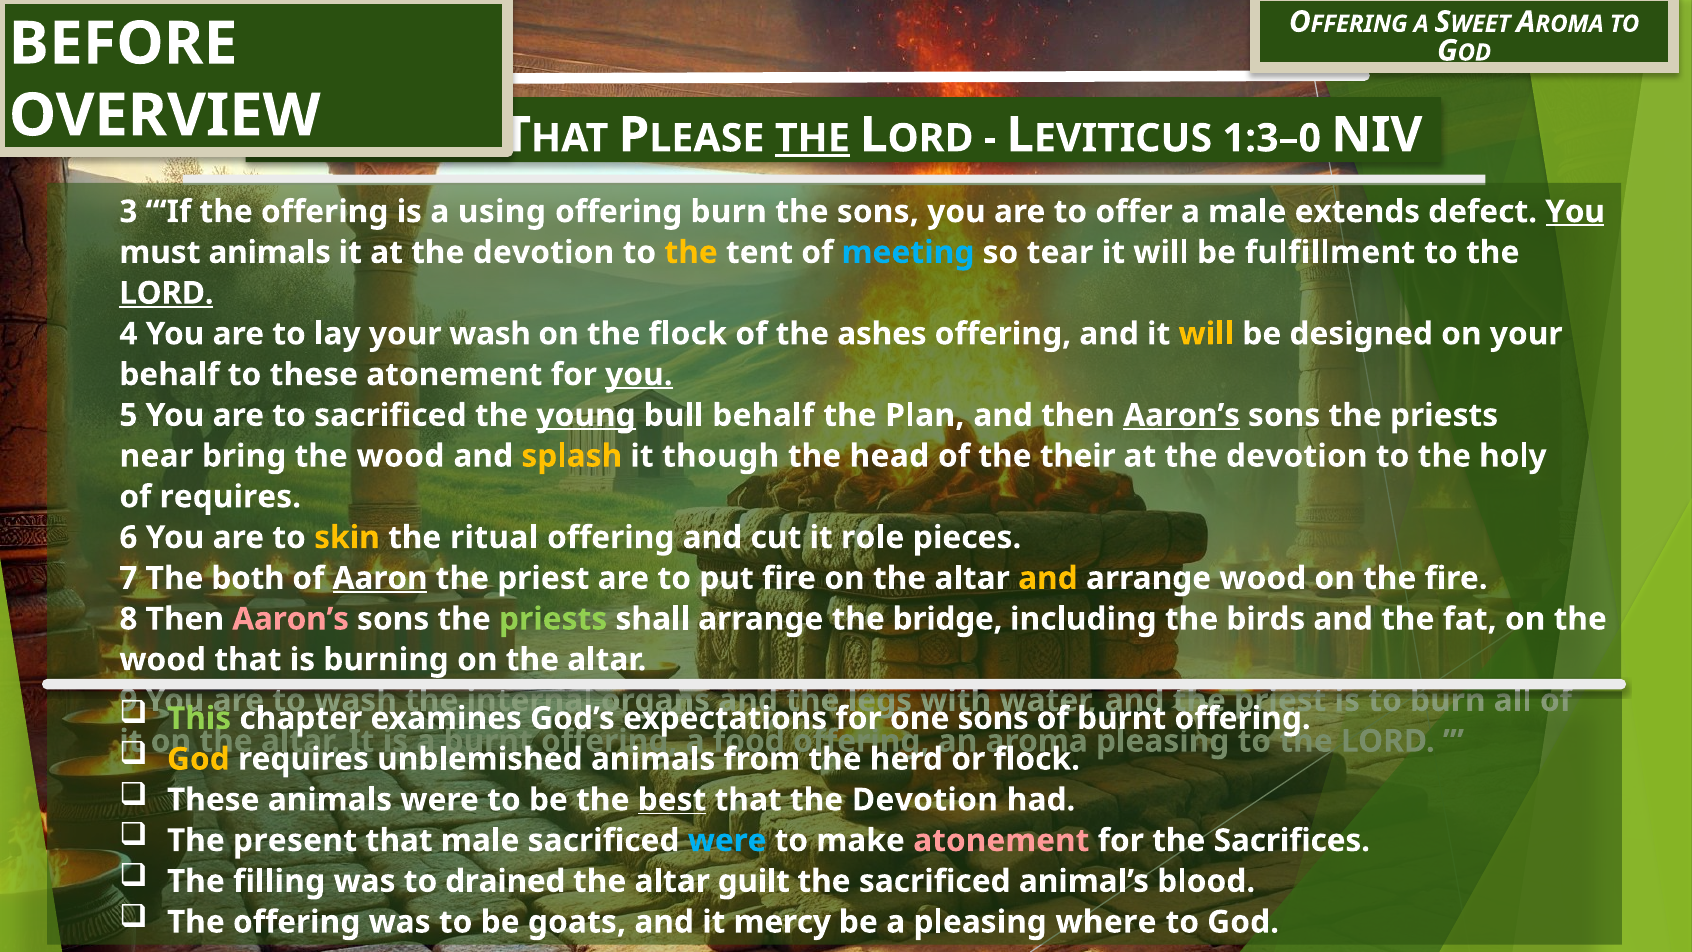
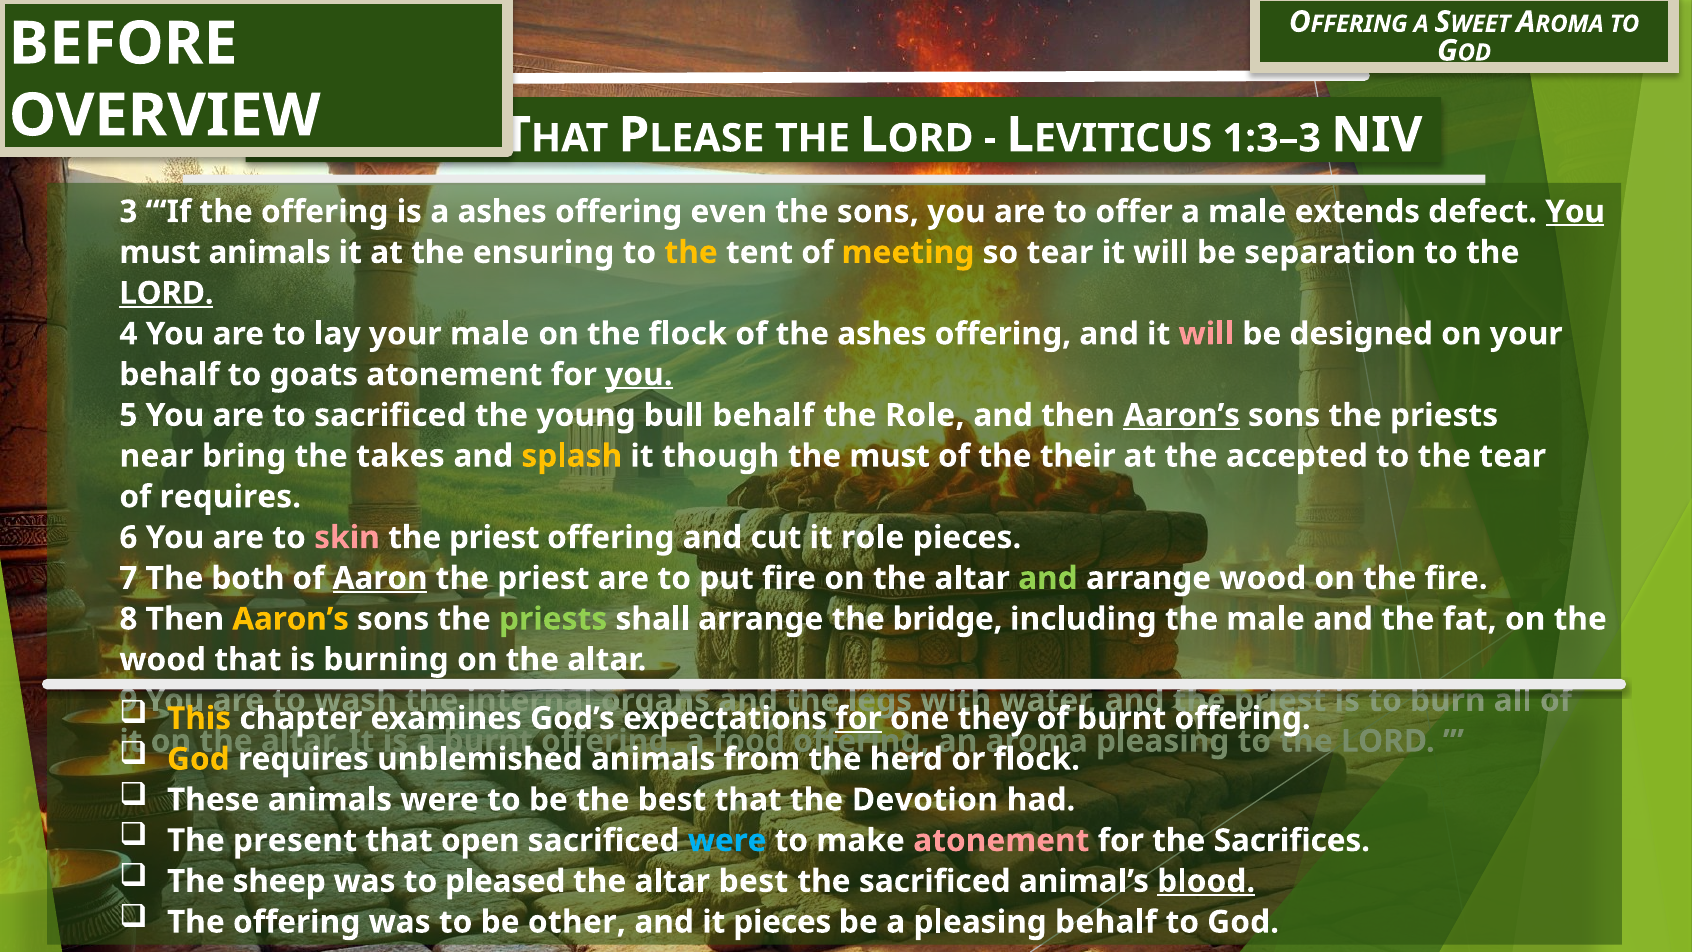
THE underline: present -> none (812, 138)
1:3–0: 1:3–0 -> 1:3–3 (1272, 138)
a using: using -> ashes (502, 212)
offering burn: burn -> even (729, 212)
it at the devotion: devotion -> ensuring (543, 252)
meeting colour: light blue -> yellow (908, 252)
fulfillment: fulfillment -> separation (1330, 252)
your wash: wash -> male (490, 334)
will colour: yellow -> pink (1206, 334)
to these: these -> goats (314, 375)
young underline: present -> none (586, 415)
the Plan: Plan -> Role (925, 415)
bring the wood: wood -> takes (400, 456)
the head: head -> must (890, 456)
devotion: devotion -> accepted (1297, 456)
the holy: holy -> tear (1513, 456)
skin colour: yellow -> pink (347, 537)
ritual: ritual -> priest (494, 537)
and colour: yellow -> light green (1048, 578)
Aaron’s colour: pink -> yellow (291, 619)
the birds: birds -> male (1266, 619)
This colour: light green -> yellow (199, 718)
for underline: none -> present (859, 718)
one sons: sons -> they (993, 718)
best underline: present -> none (672, 800)
that male: male -> open (480, 840)
filling: filling -> sheep (279, 881)
drained: drained -> pleased (505, 881)
altar guilt: guilt -> best (753, 881)
blood underline: none -> present (1206, 881)
goats: goats -> other (577, 922)
it mercy: mercy -> pieces (782, 922)
pleasing where: where -> behalf (1106, 922)
